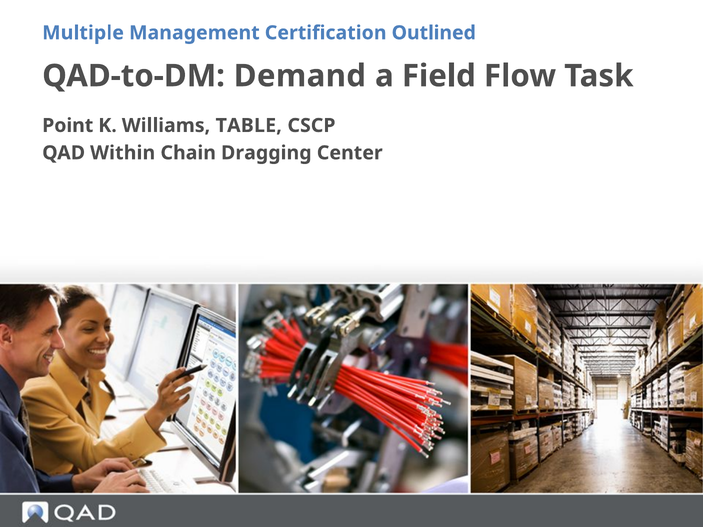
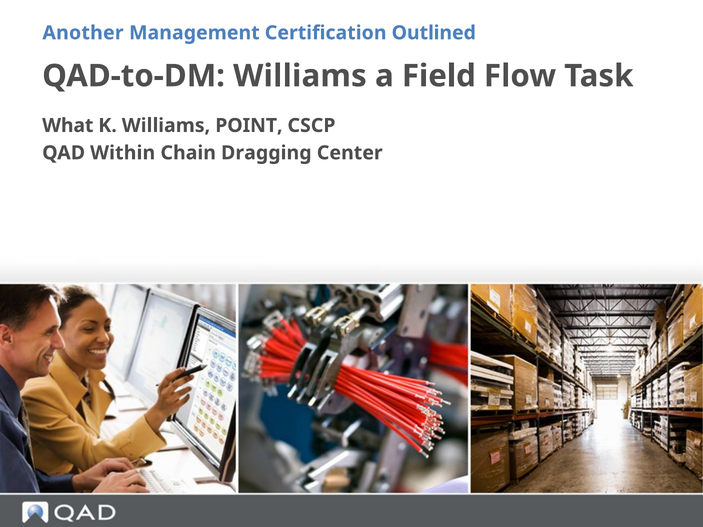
Multiple: Multiple -> Another (83, 33)
QAD-to-DM Demand: Demand -> Williams (300, 76)
Point: Point -> What (68, 126)
TABLE: TABLE -> POINT (249, 126)
